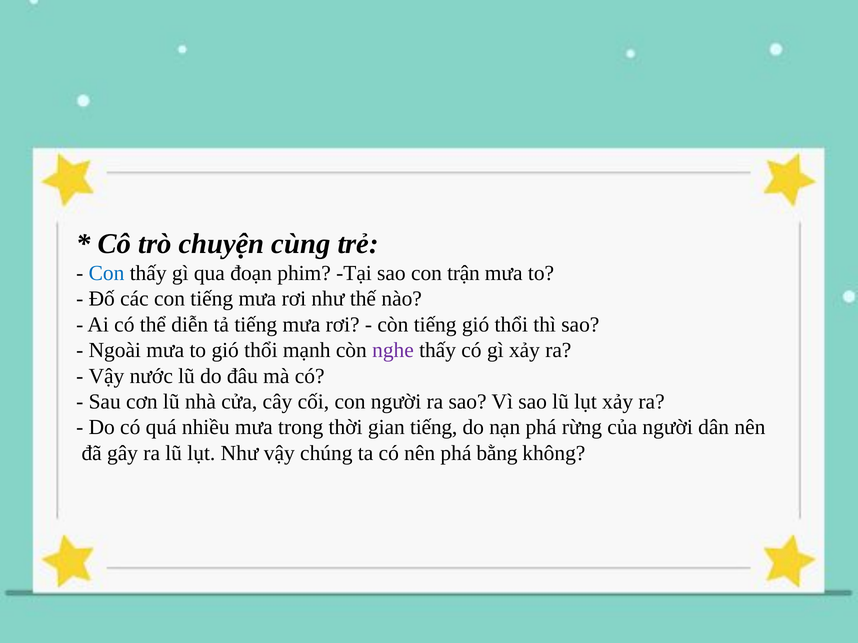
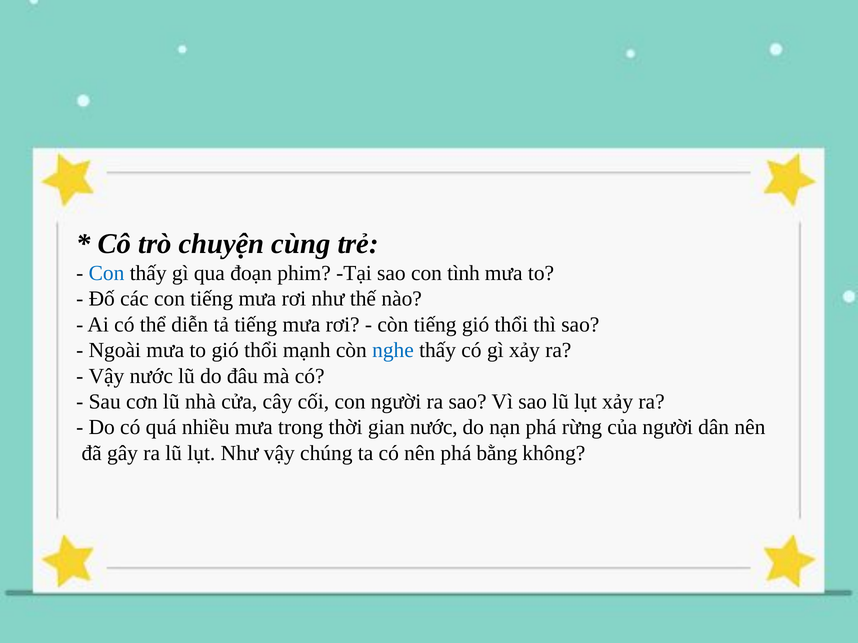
trận: trận -> tình (463, 273)
nghe colour: purple -> blue (393, 351)
gian tiếng: tiếng -> nước (434, 428)
